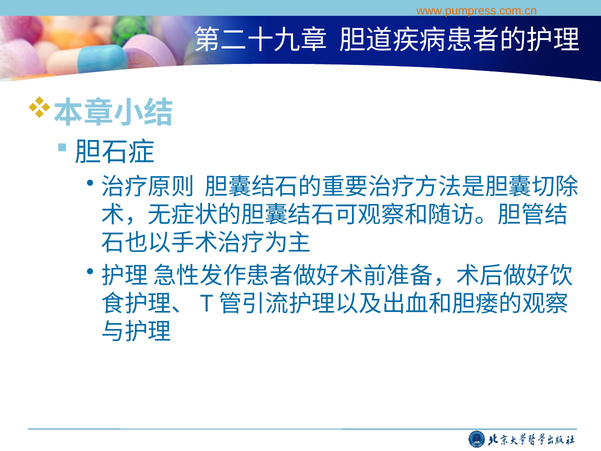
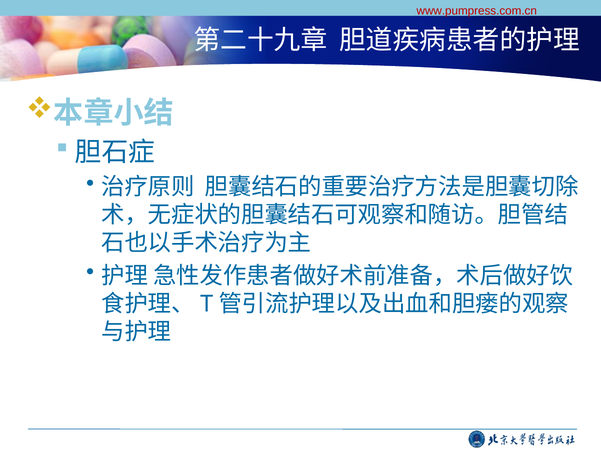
www.pumpress.com.cn colour: orange -> red (477, 11)
